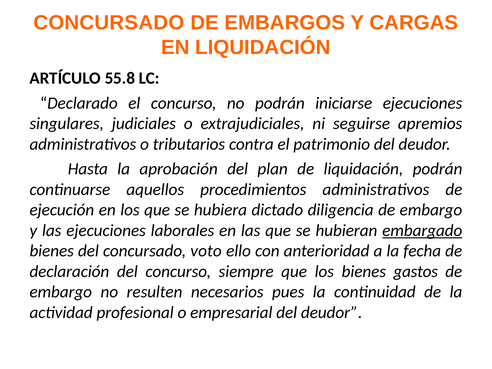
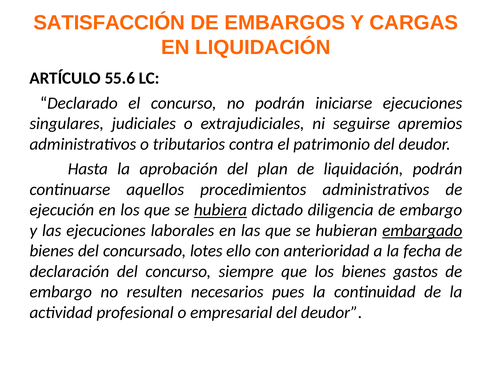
CONCURSADO: CONCURSADO -> SATISFACCIÓN (109, 23)
55.8: 55.8 -> 55.6 (120, 78)
hubiera underline: none -> present (220, 210)
voto: voto -> lotes (206, 251)
